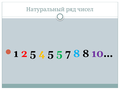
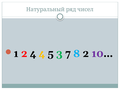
2 5: 5 -> 4 (33, 54)
5 5: 5 -> 3 (59, 54)
8 8: 8 -> 2 (86, 54)
